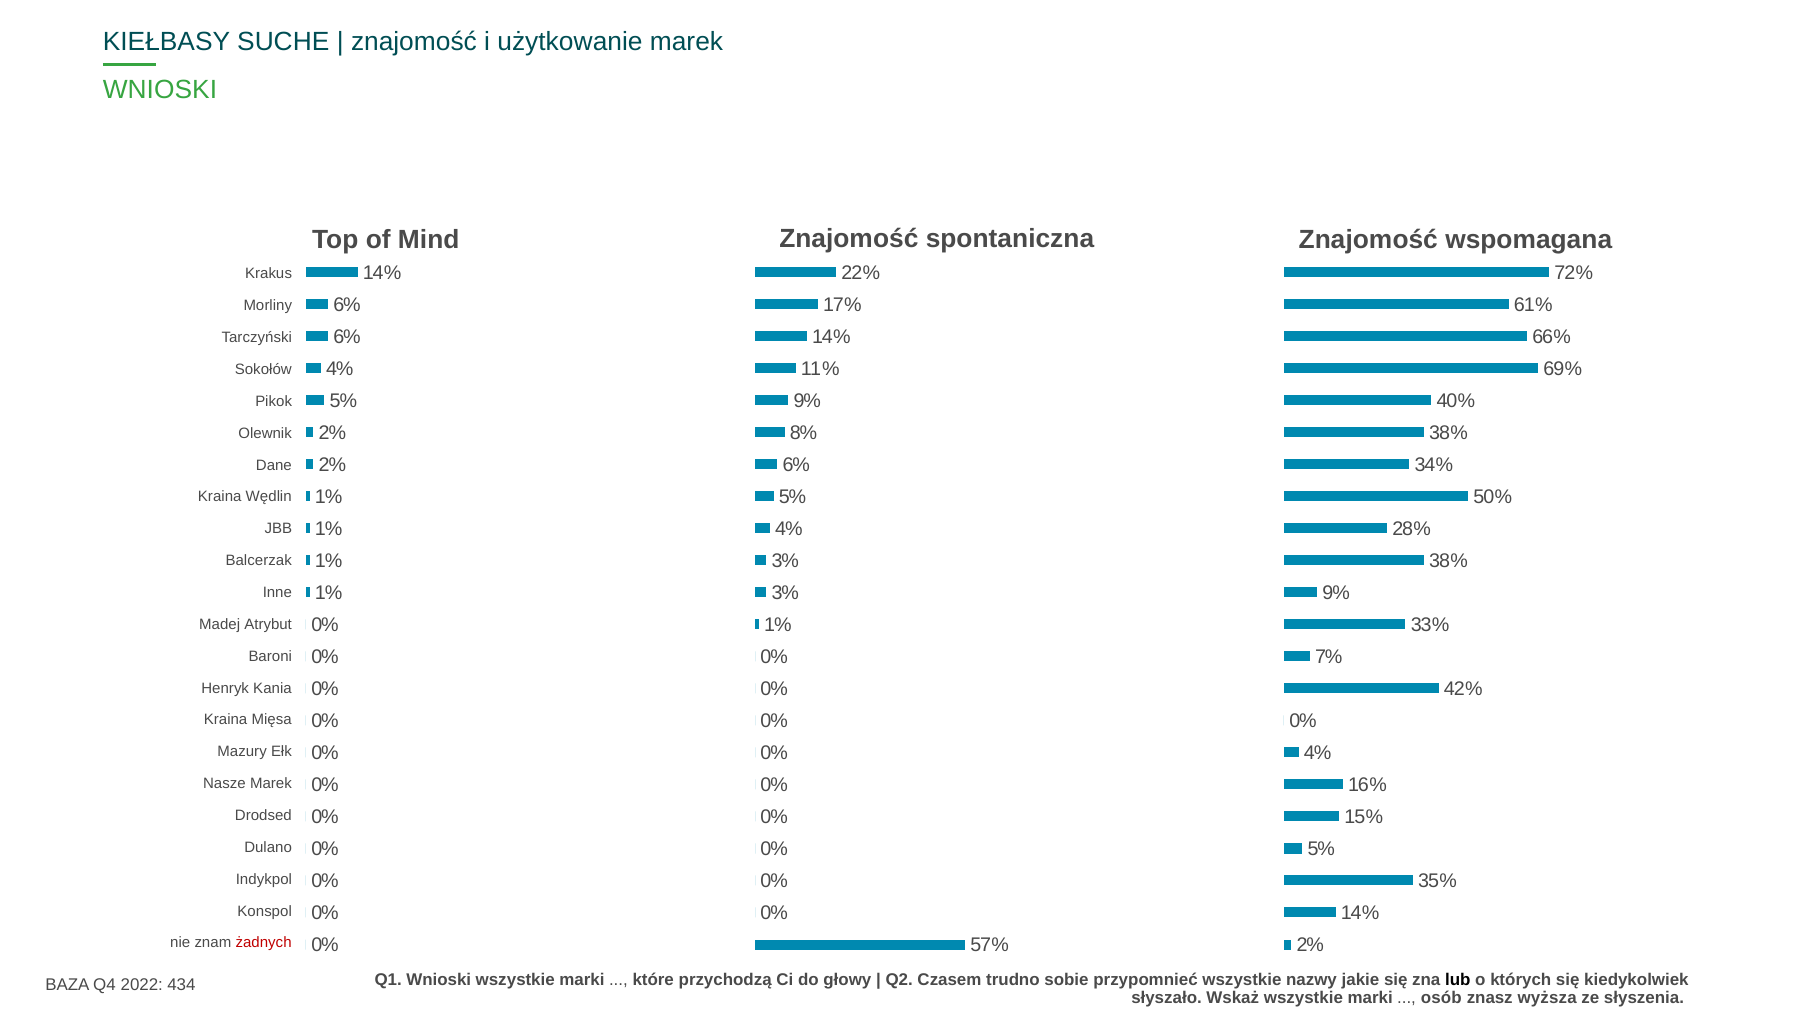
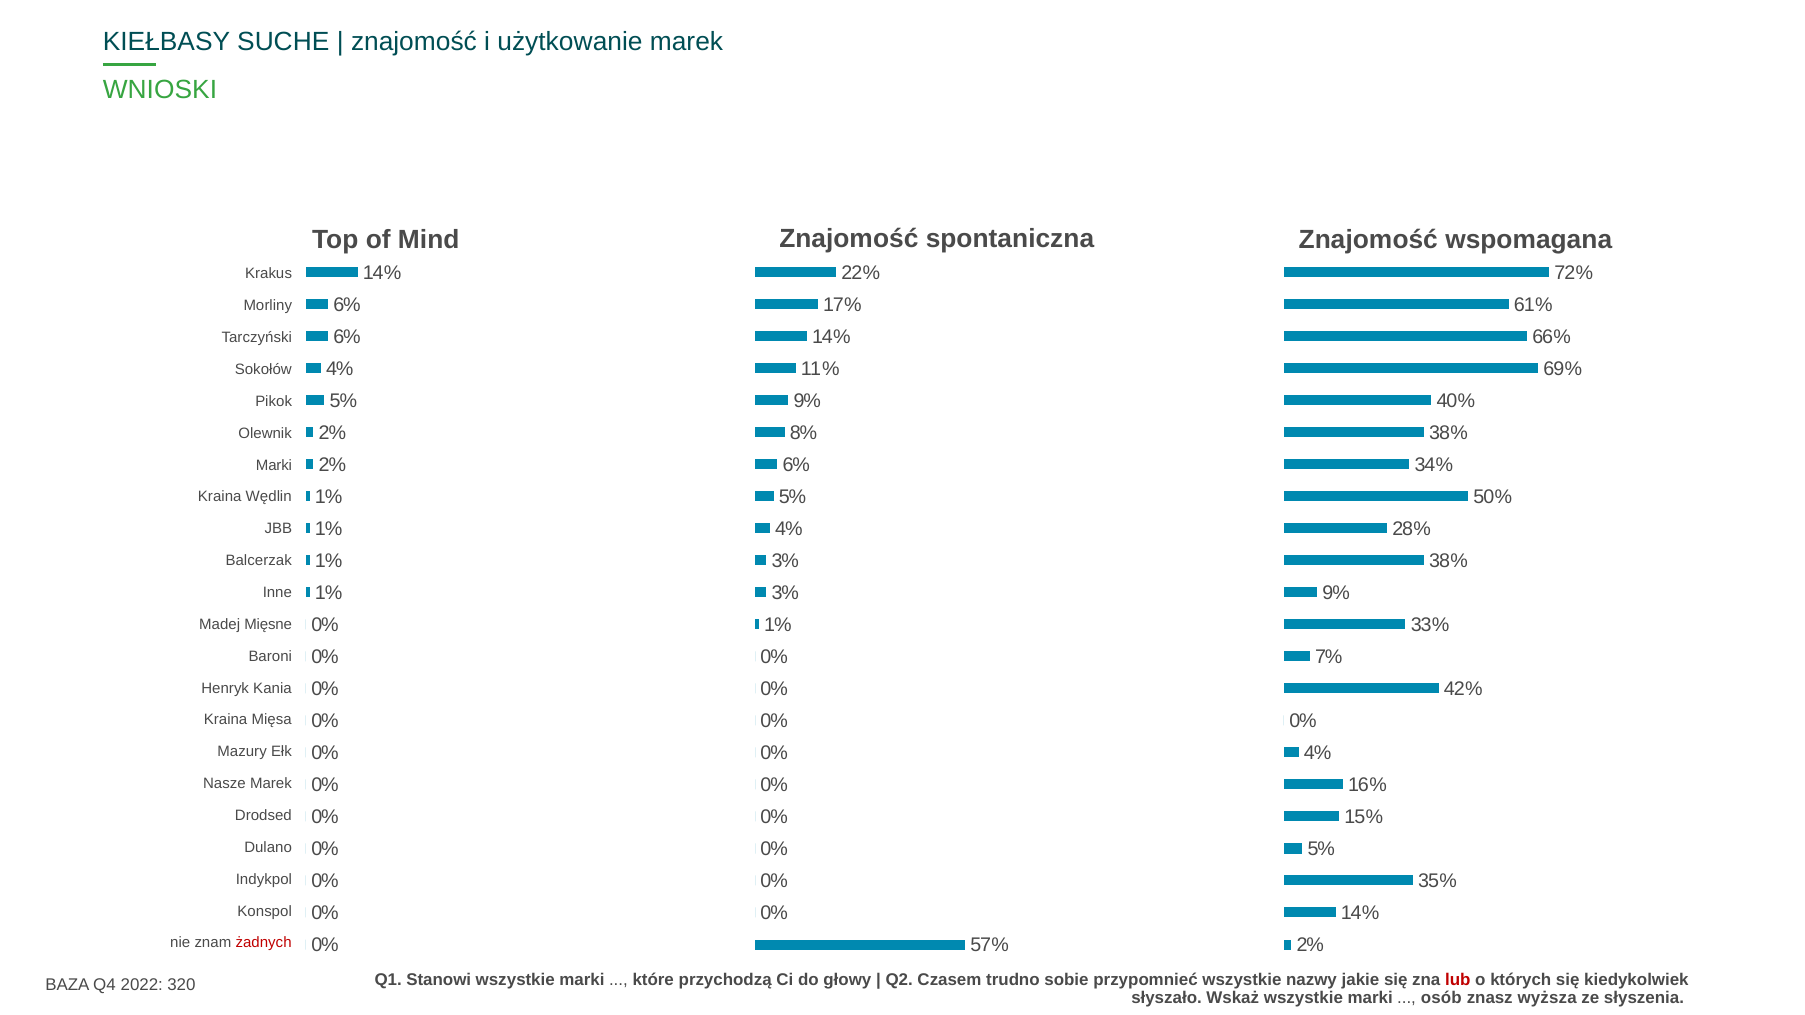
Dane: Dane -> Marki (274, 465)
Atrybut: Atrybut -> Mięsne (268, 625)
Q1 Wnioski: Wnioski -> Stanowi (439, 980)
lub colour: black -> red (1458, 980)
434: 434 -> 320 (181, 985)
